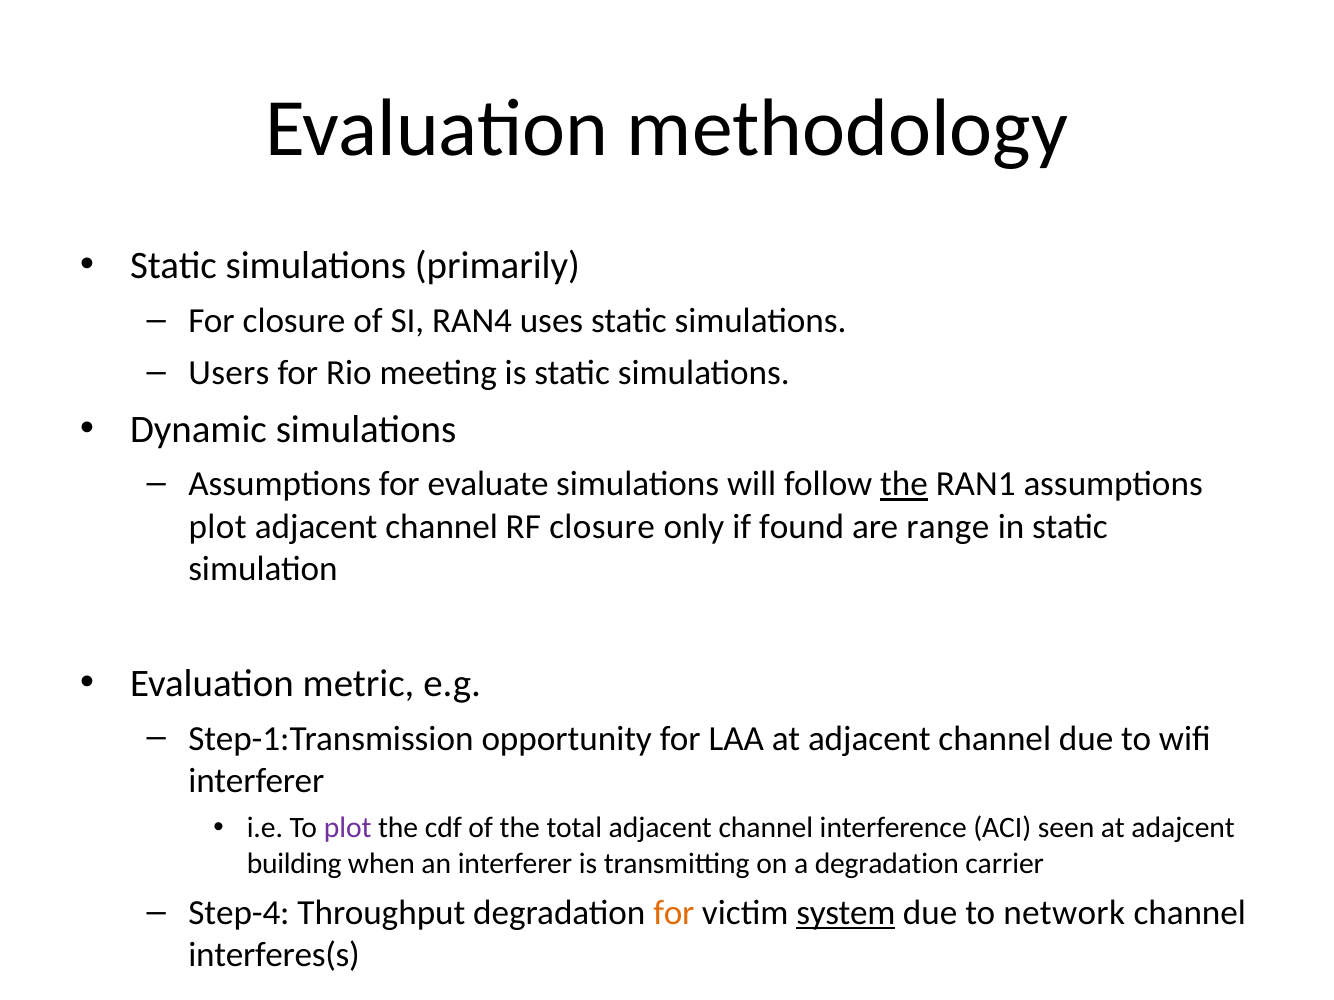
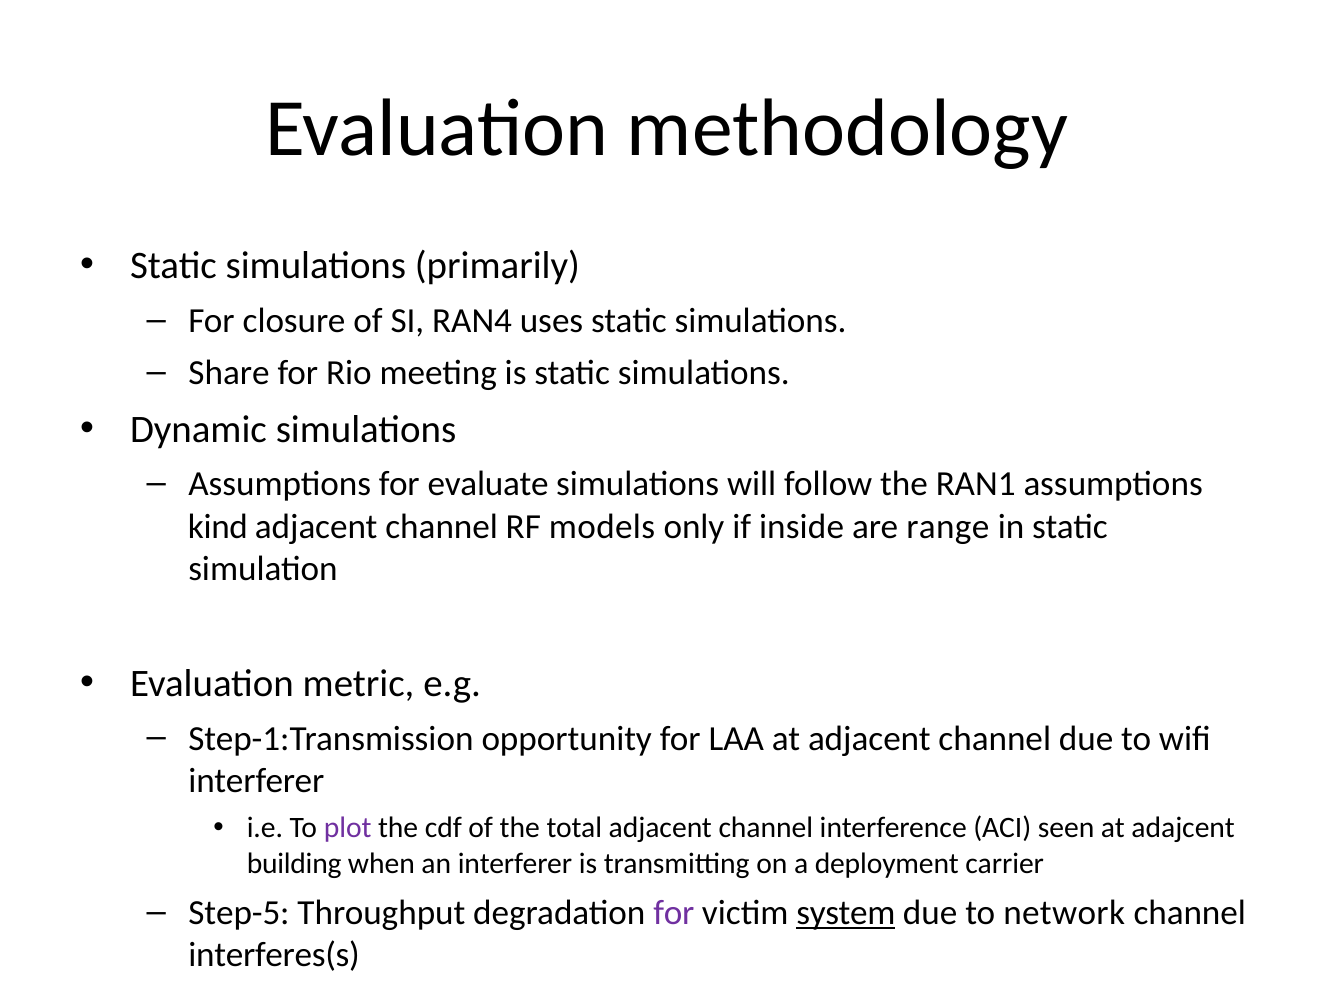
Users: Users -> Share (229, 373)
the underline: present -> none (904, 485)
plot: plot -> kind (218, 527)
RF closure: closure -> models (602, 527)
found: found -> inside (802, 527)
a degradation: degradation -> deployment (887, 864)
Step-4: Step-4 -> Step-5 (239, 914)
for colour: orange -> purple (674, 914)
